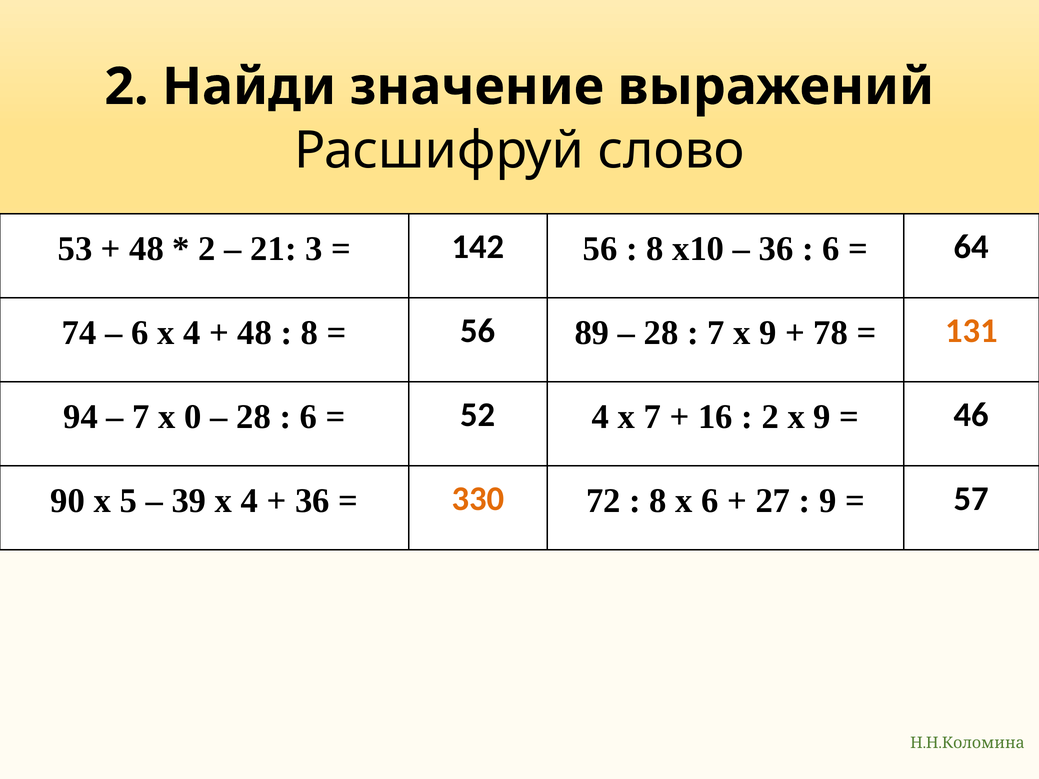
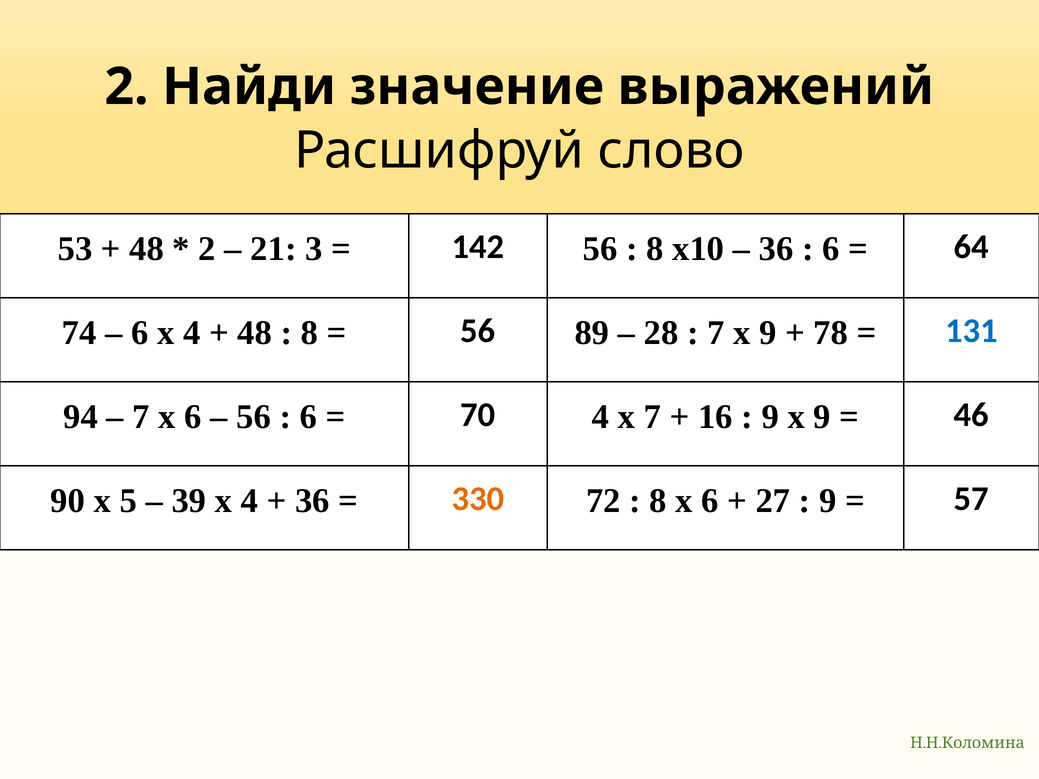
131 colour: orange -> blue (971, 331)
7 х 0: 0 -> 6 (193, 417)
28: 28 -> 56 (254, 417)
52: 52 -> 70 (478, 415)
2: 2 -> 9 (770, 417)
